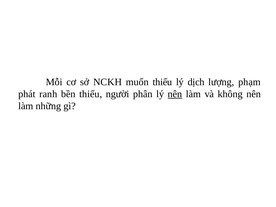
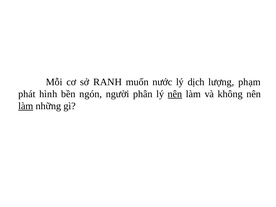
NCKH: NCKH -> RANH (108, 82)
thiếu: thiếu -> nước (162, 82)
ranh: ranh -> hình (48, 94)
thiểu: thiểu -> ngón (91, 94)
làm underline: none -> present (26, 106)
